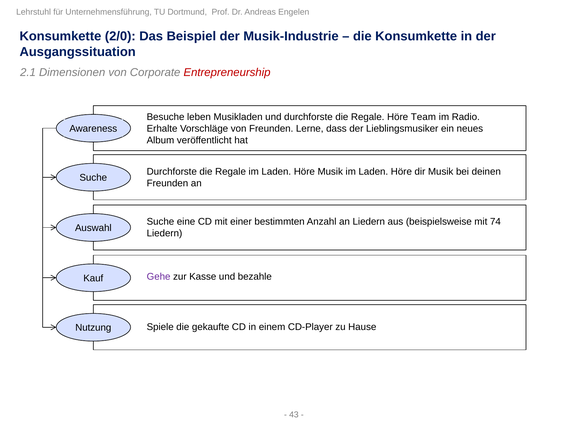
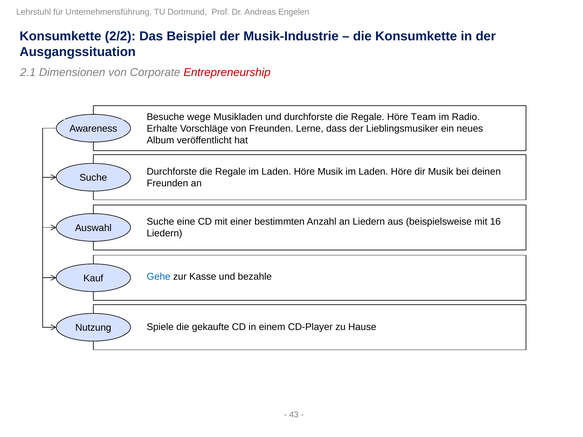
2/0: 2/0 -> 2/2 (120, 36)
leben: leben -> wege (199, 117)
74: 74 -> 16 (495, 222)
Gehe colour: purple -> blue (159, 277)
